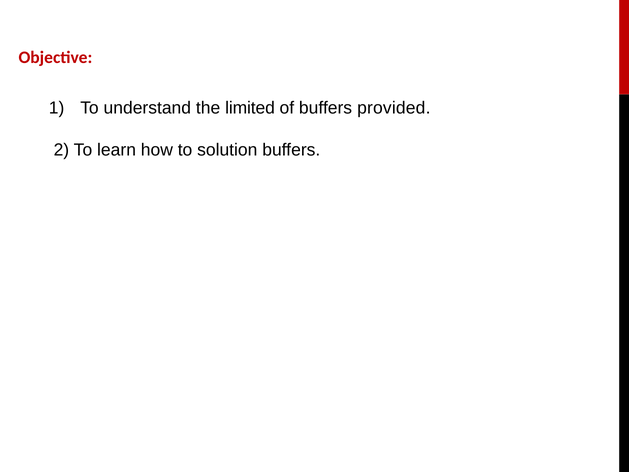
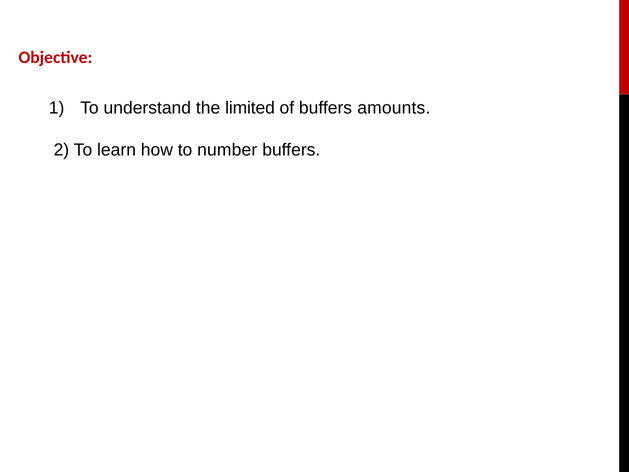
provided: provided -> amounts (394, 108)
solution: solution -> number (227, 150)
